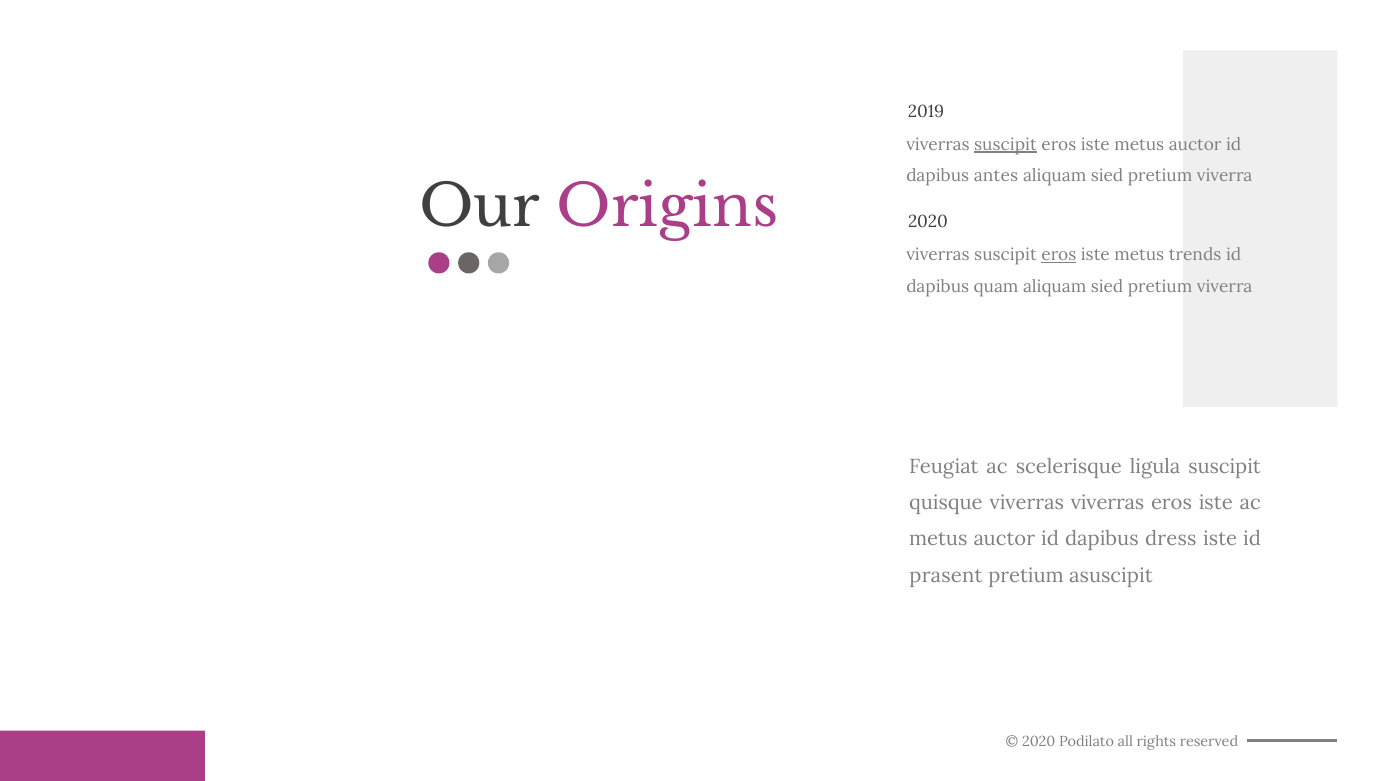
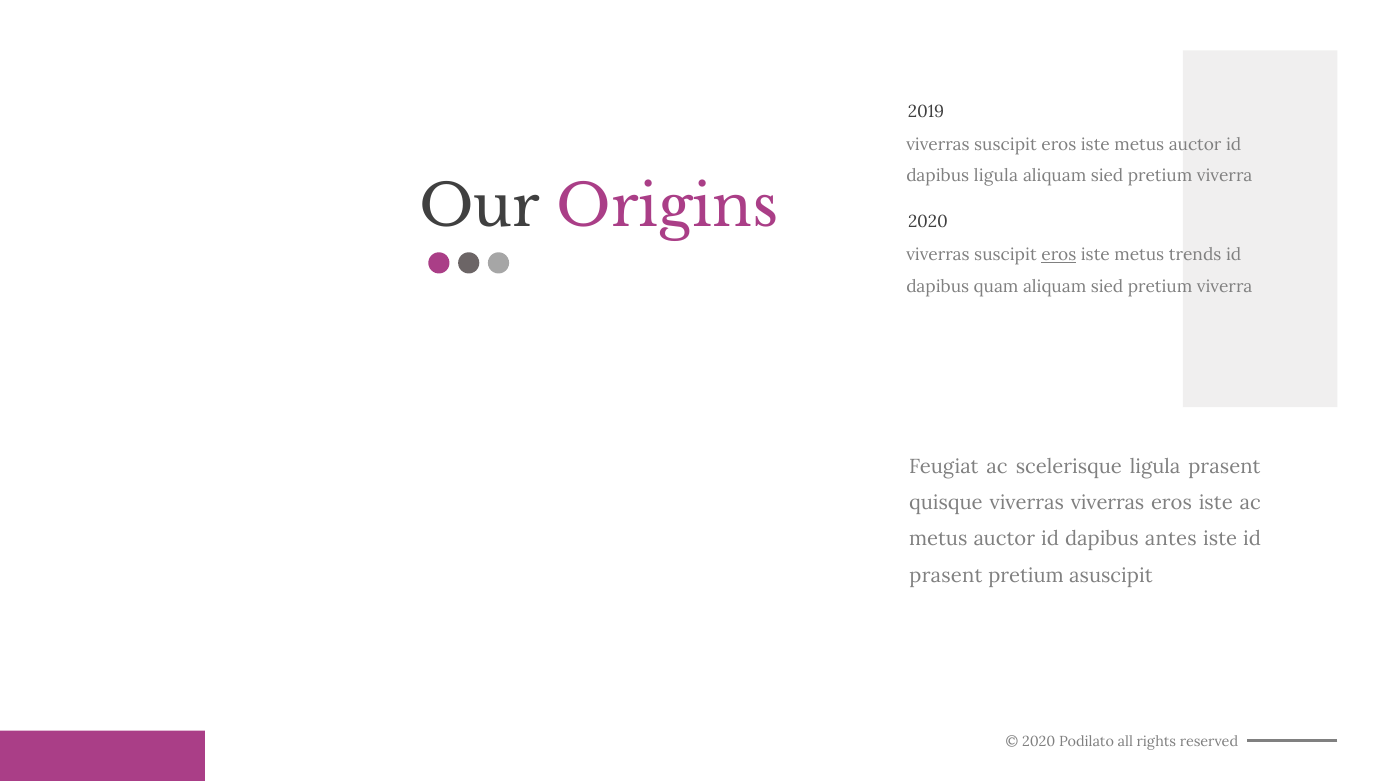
suscipit underline: present -> none (1005, 144)
dapibus antes: antes -> ligula (996, 176)
ligula suscipit: suscipit -> prasent (1224, 466)
dress: dress -> antes (1171, 539)
